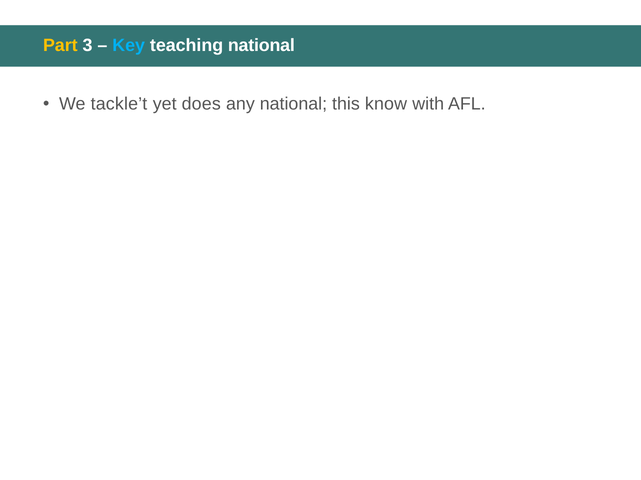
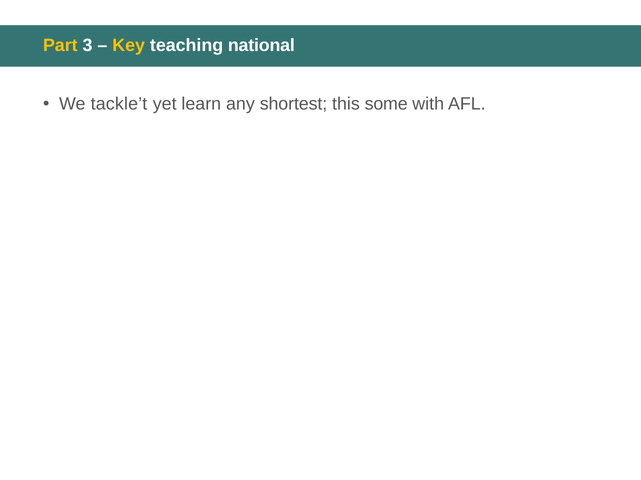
Key colour: light blue -> yellow (129, 46)
does: does -> learn (201, 104)
any national: national -> shortest (293, 104)
know: know -> some (386, 104)
